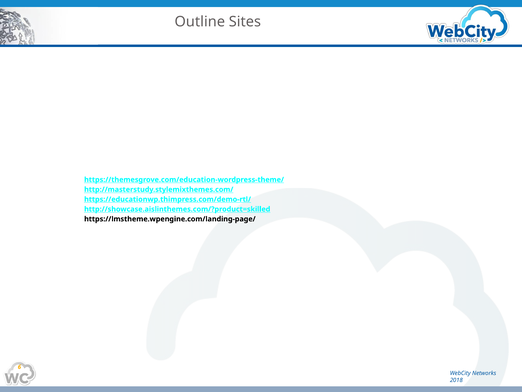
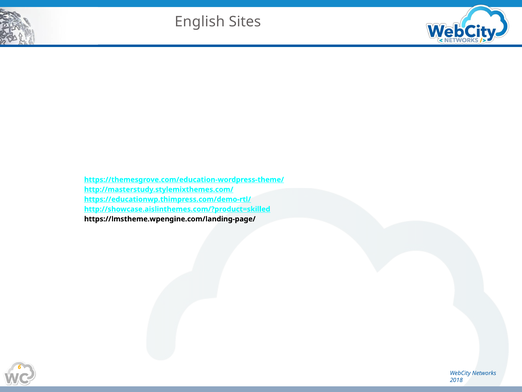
Outline: Outline -> English (200, 22)
